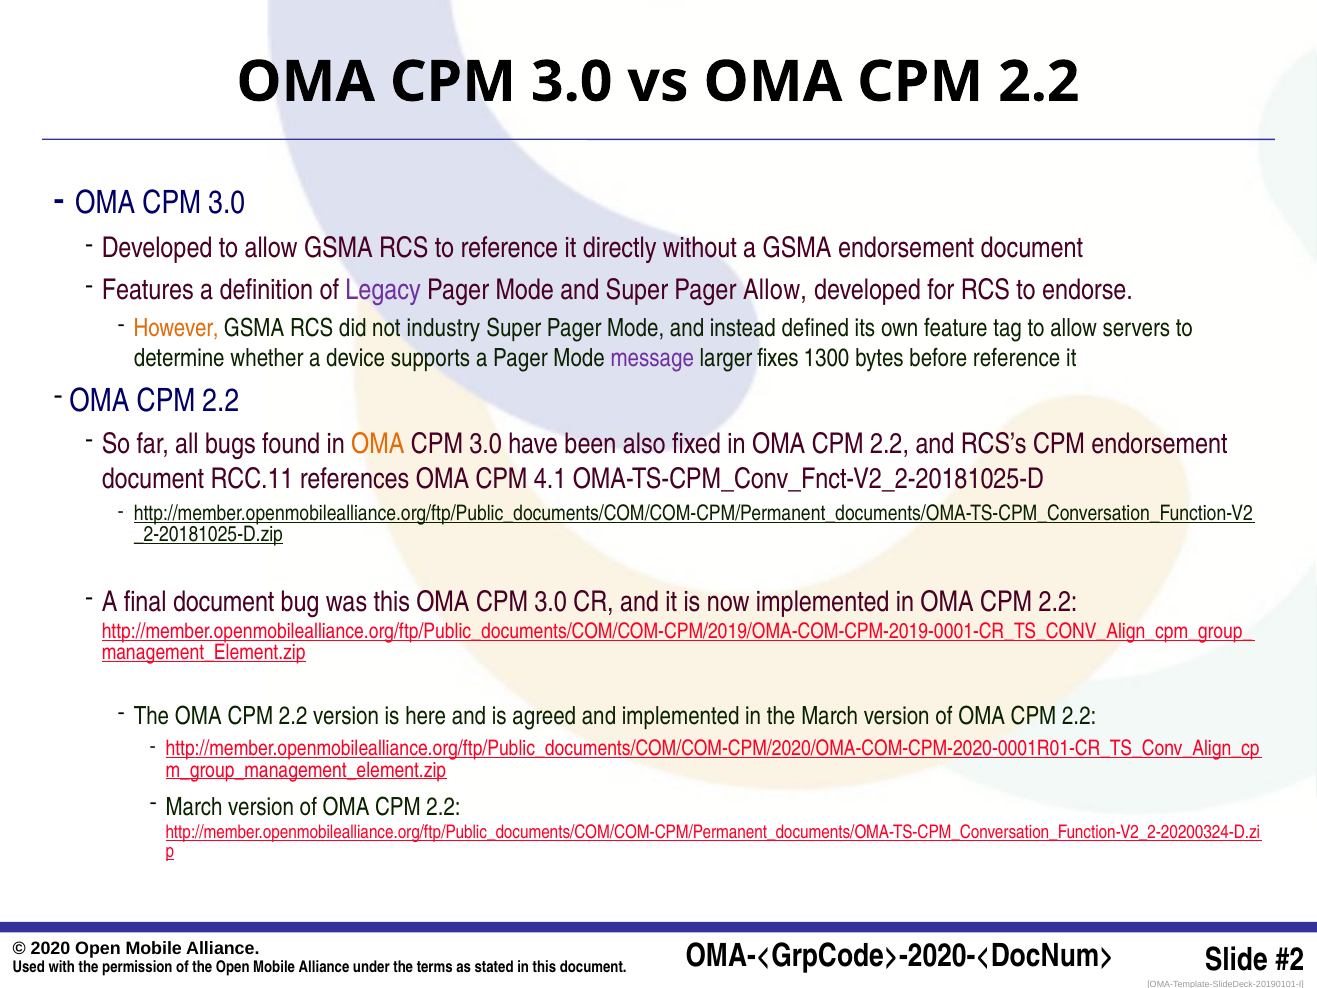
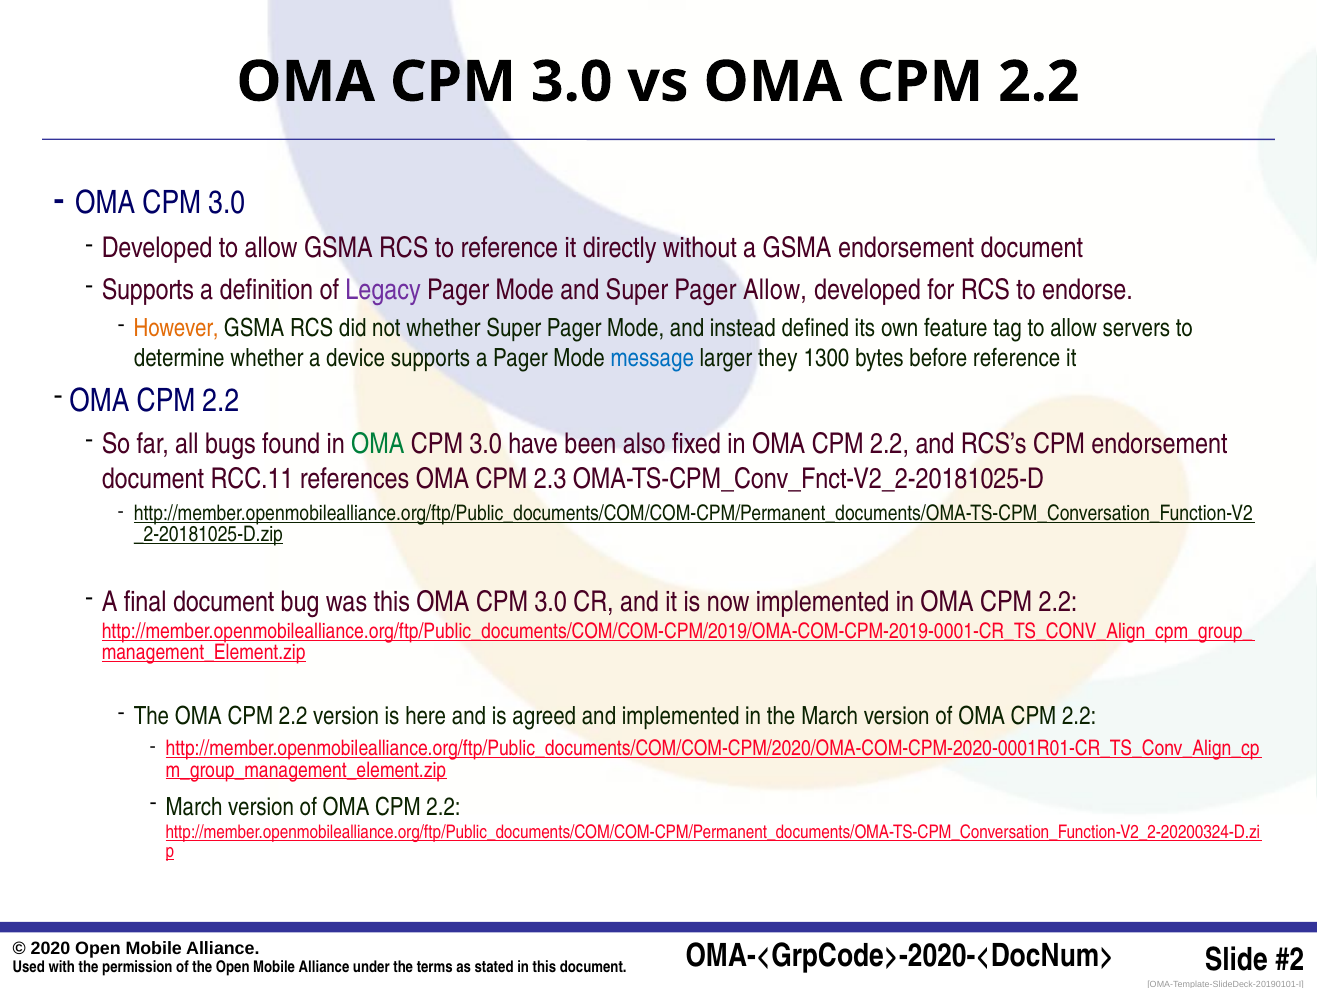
Features: Features -> Supports (148, 290)
not industry: industry -> whether (443, 328)
message colour: purple -> blue (652, 358)
fixes: fixes -> they (778, 358)
OMA colour: orange -> green (378, 444)
4.1: 4.1 -> 2.3 (550, 479)
